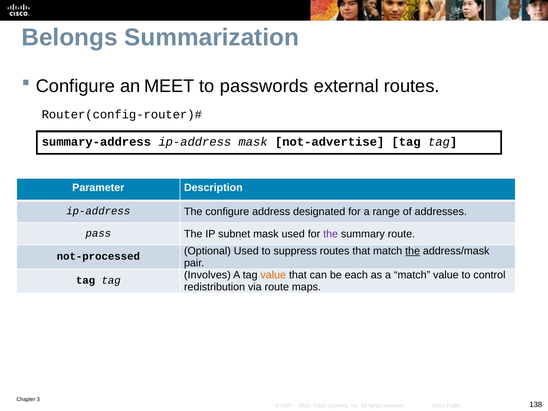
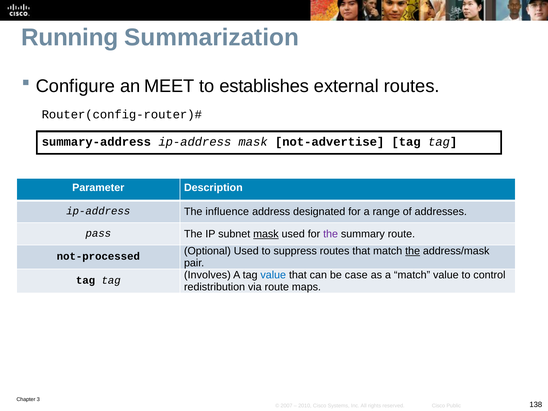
Belongs: Belongs -> Running (70, 38)
passwords: passwords -> establishes (264, 86)
The configure: configure -> influence (227, 212)
mask underline: none -> present (266, 234)
value colour: orange -> blue (273, 275)
each: each -> case (356, 275)
